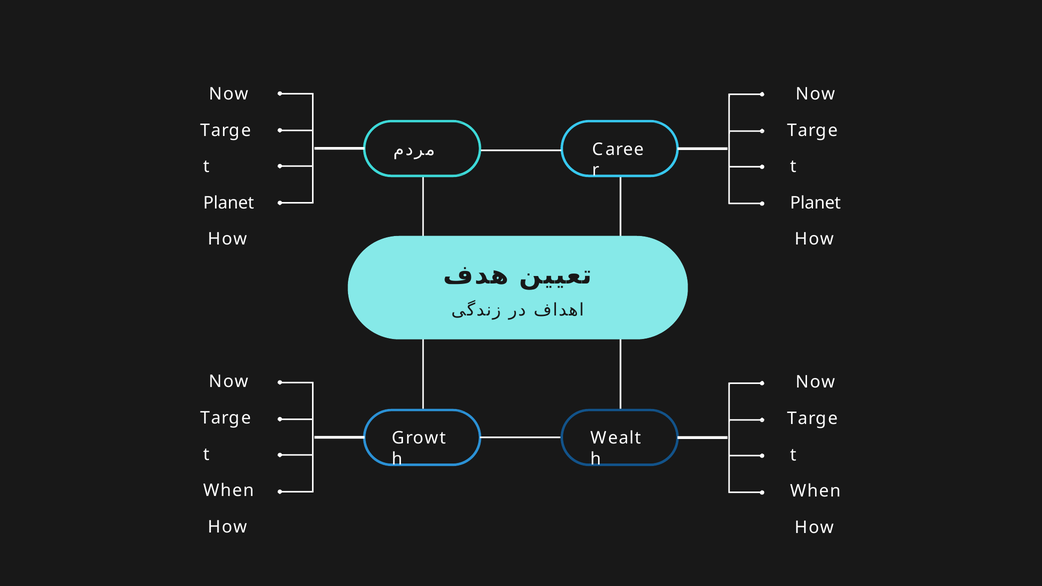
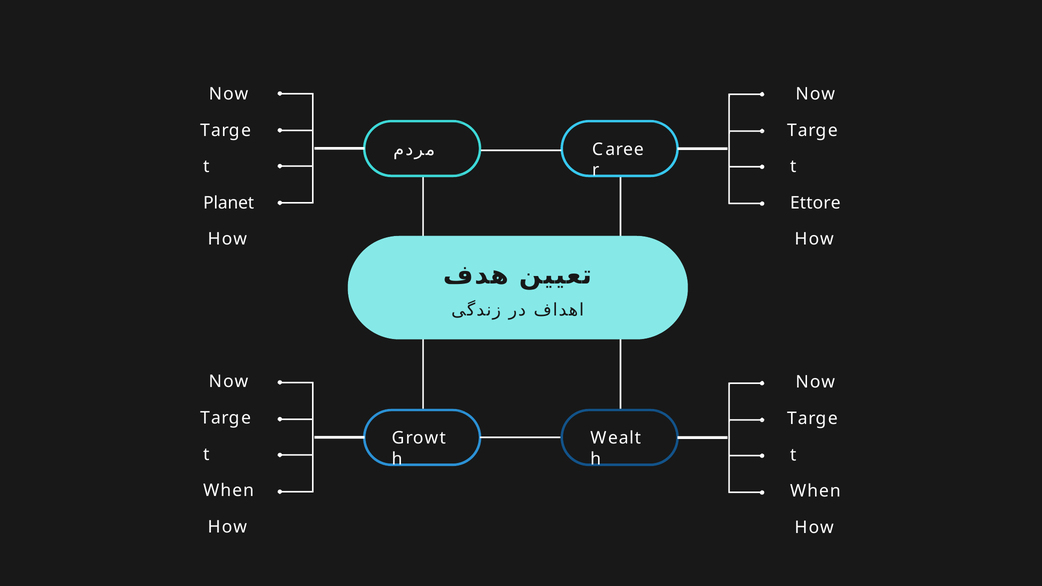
Planet: Planet -> Ettore (815, 203)
